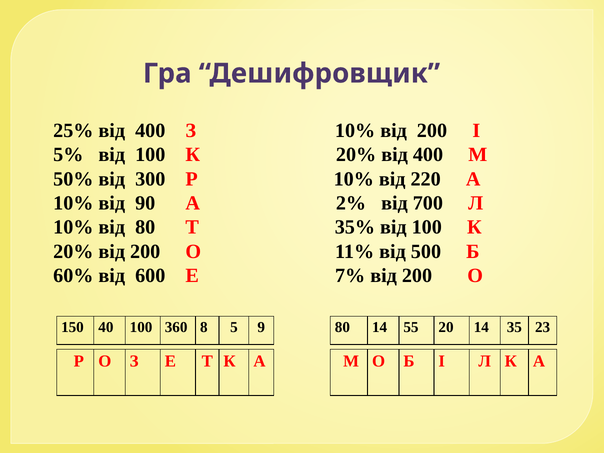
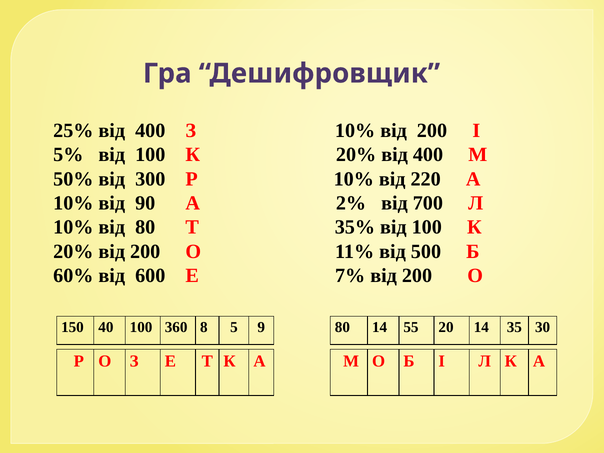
23: 23 -> 30 (543, 327)
